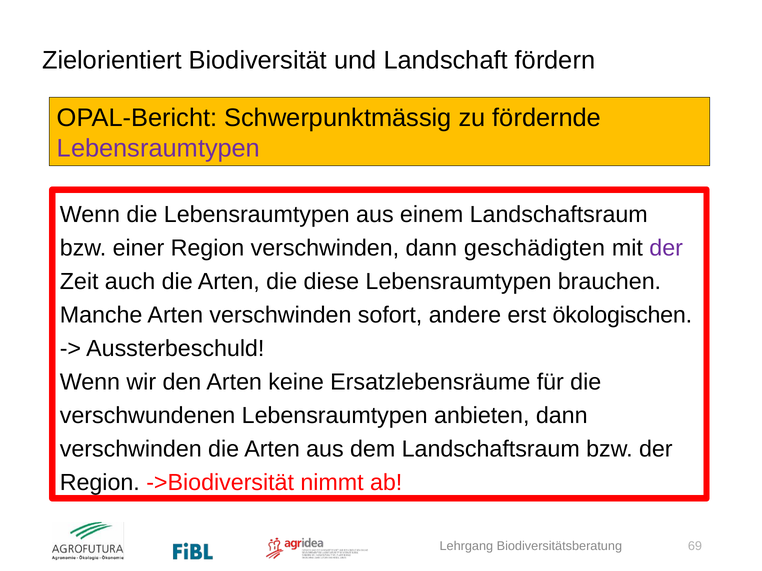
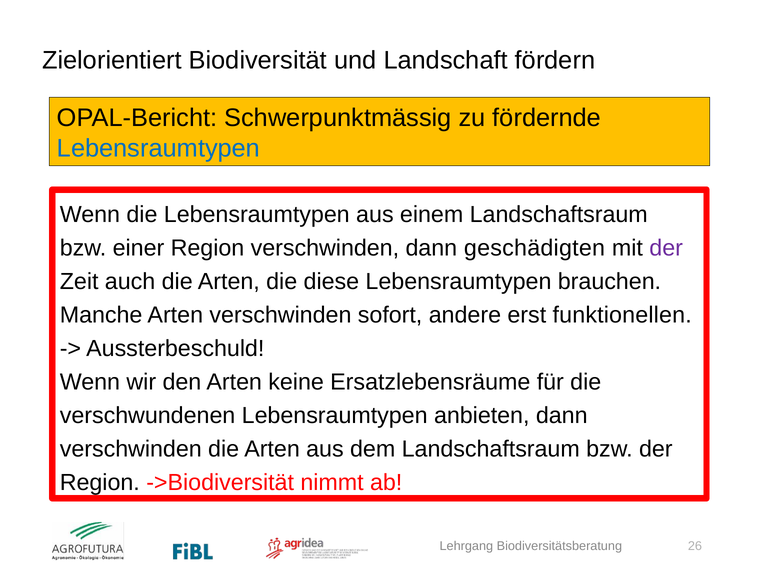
Lebensraumtypen colour: purple -> blue (159, 149)
ökologischen: ökologischen -> funktionellen (622, 315)
69: 69 -> 26 (695, 547)
